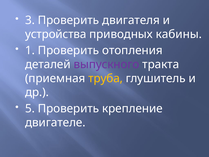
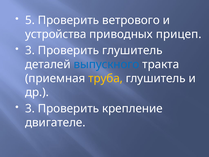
3: 3 -> 5 (30, 20)
двигателя: двигателя -> ветрового (131, 20)
кабины: кабины -> прицеп (179, 34)
1: 1 -> 3 (30, 50)
Проверить отопления: отопления -> глушитель (132, 50)
выпускного colour: purple -> blue (106, 64)
5: 5 -> 3 (30, 108)
